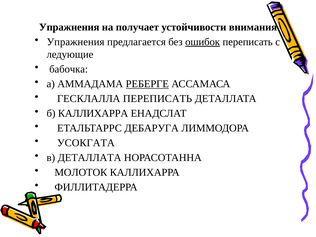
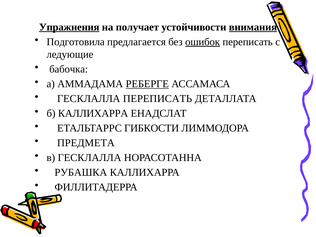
Упражнения underline: none -> present (69, 27)
внимания underline: none -> present (253, 27)
Упражнения: Упражнения -> Подготовила (76, 42)
ДЕБАРУГА: ДЕБАРУГА -> ГИБКОСТИ (152, 128)
УСОКГАТА: УСОКГАТА -> ПРЕДМЕТА (86, 143)
в ДЕТАЛЛАТА: ДЕТАЛЛАТА -> ГЕСКЛАЛЛА (90, 158)
МОЛОТОК: МОЛОТОК -> РУБАШКА (81, 172)
